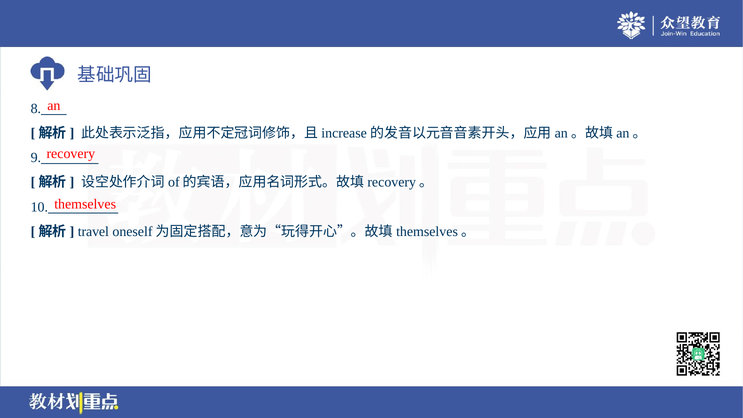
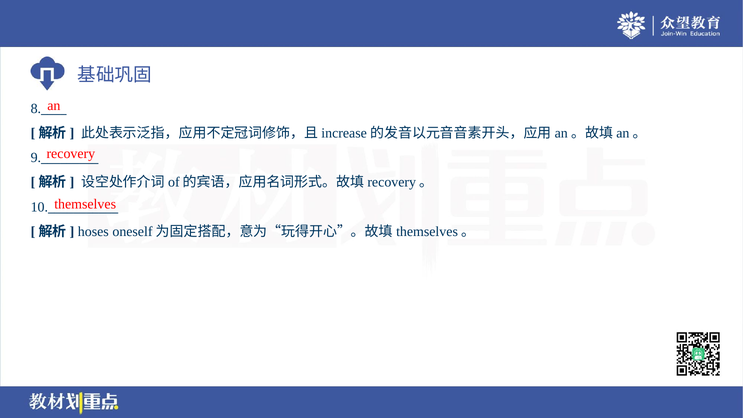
travel: travel -> hoses (93, 232)
